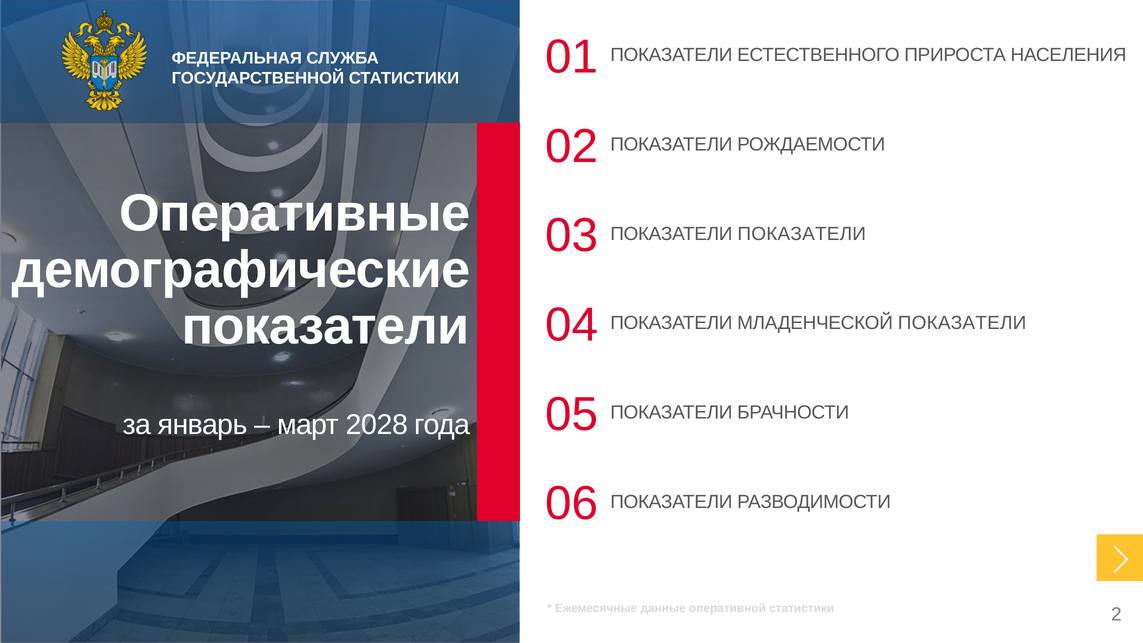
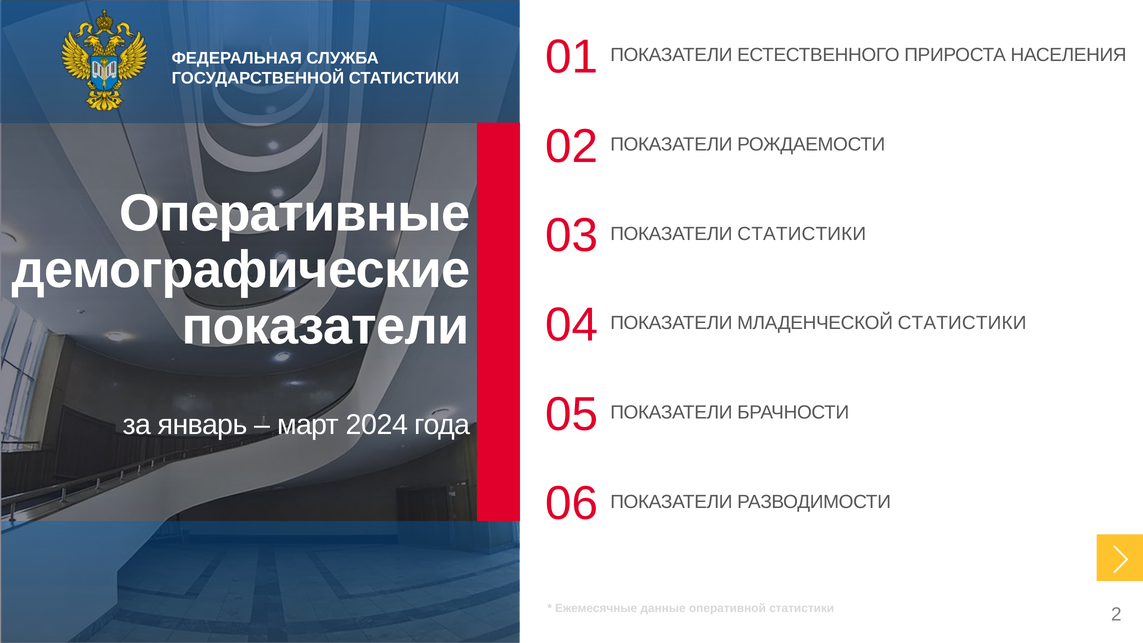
ПОКАЗАТЕЛИ: ПОКАЗАТЕЛИ -> СТАТИСТИКИ (802, 234)
МЛАДЕНЧЕСКОЙ ПОКАЗАТЕЛИ: ПОКАЗАТЕЛИ -> СТАТИСТИКИ (962, 323)
2028: 2028 -> 2024 (377, 425)
